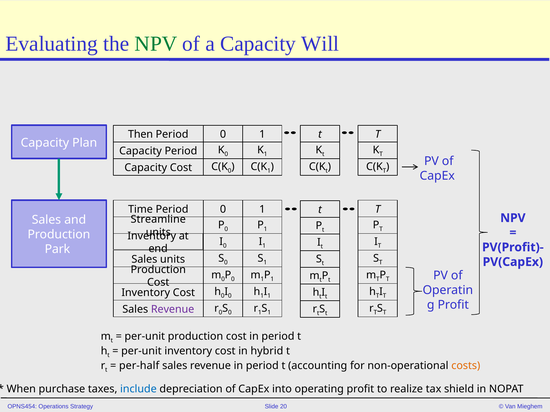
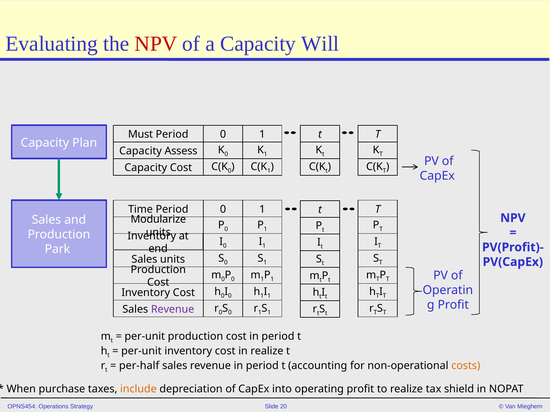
NPV colour: green -> red (156, 44)
Then: Then -> Must (141, 134)
Capacity Period: Period -> Assess (181, 151)
Streamline: Streamline -> Modularize (158, 220)
in hybrid: hybrid -> realize (267, 351)
include colour: blue -> orange (138, 390)
